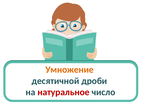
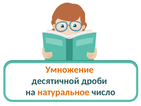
натуральное colour: red -> orange (63, 92)
